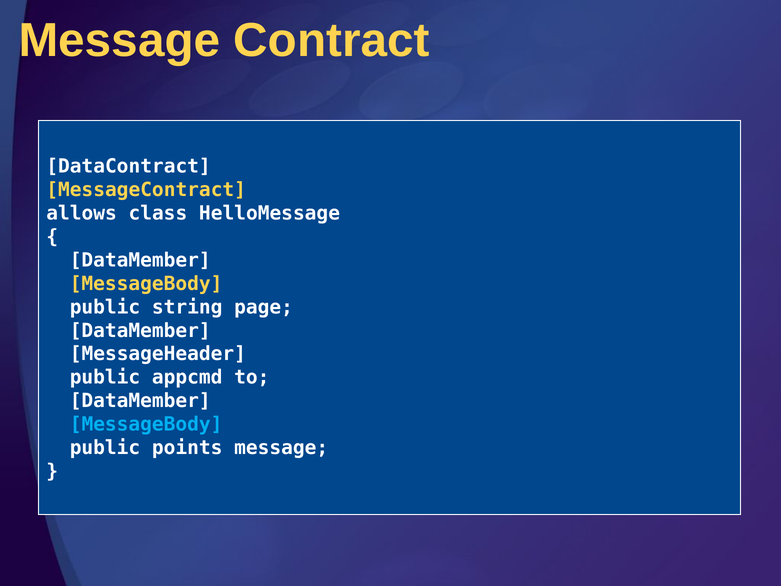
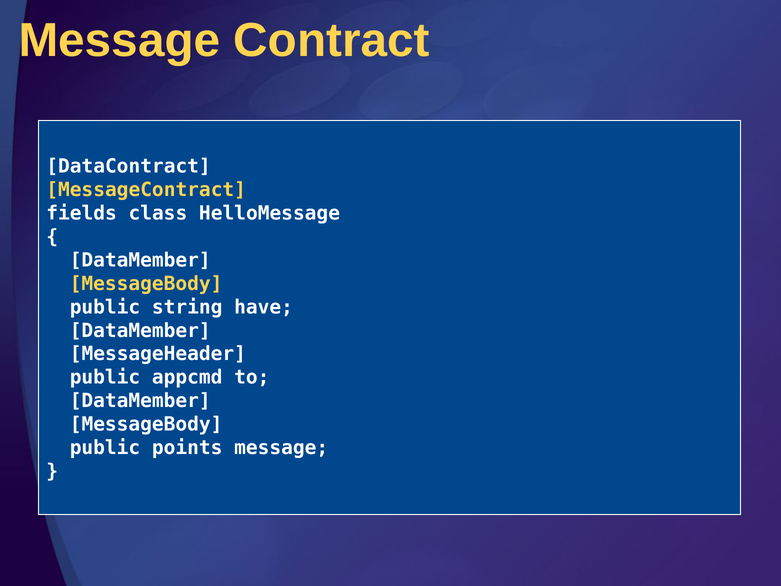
allows: allows -> fields (82, 213)
page: page -> have (264, 307)
MessageBody colour: light blue -> white (146, 424)
